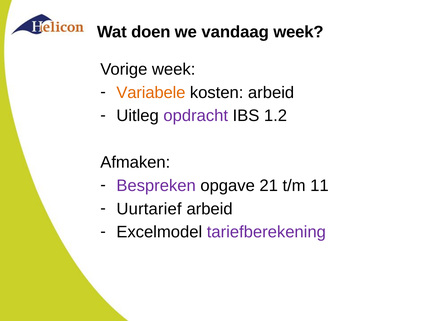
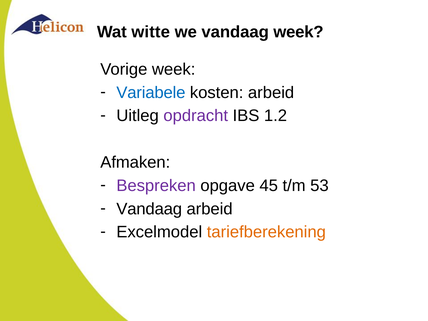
doen: doen -> witte (151, 32)
Variabele colour: orange -> blue (151, 93)
21: 21 -> 45 (269, 186)
11: 11 -> 53 (319, 186)
Uurtarief: Uurtarief -> Vandaag (149, 209)
tariefberekening colour: purple -> orange (266, 232)
